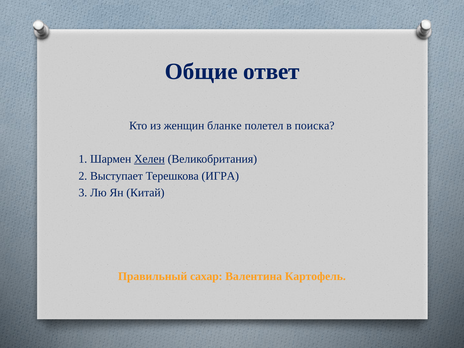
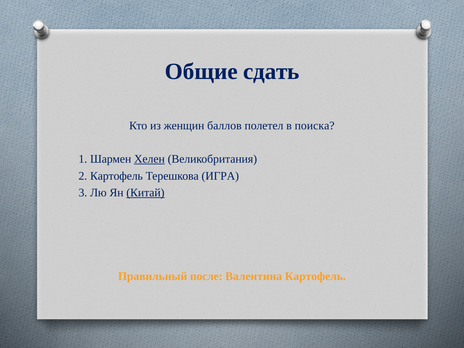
ответ: ответ -> сдать (271, 72)
бланке: бланке -> баллов (224, 126)
2 Выступает: Выступает -> Картофель (116, 176)
Китай underline: none -> present (145, 193)
сахар: сахар -> после (206, 276)
